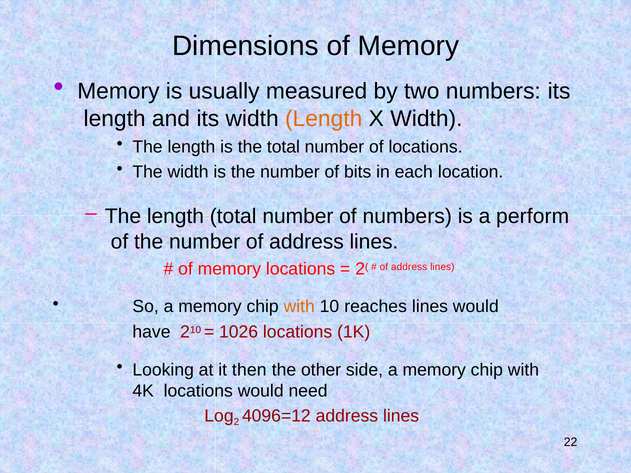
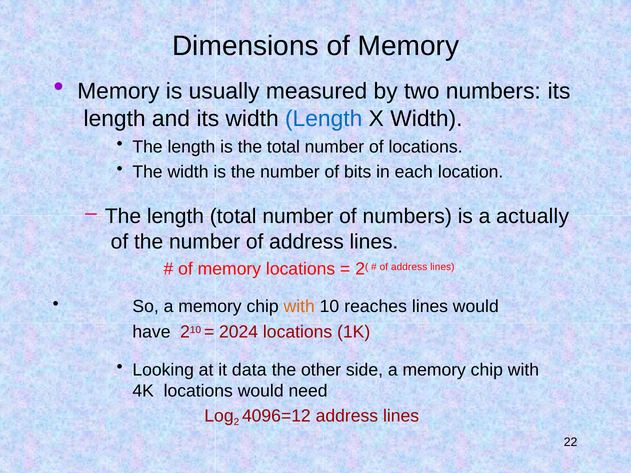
Length colour: orange -> blue (324, 119)
perform: perform -> actually (533, 217)
1026: 1026 -> 2024 (239, 332)
then: then -> data (249, 370)
